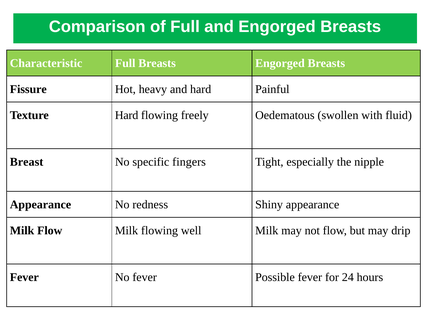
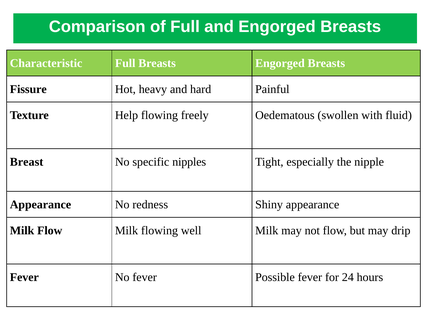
Texture Hard: Hard -> Help (127, 115)
fingers: fingers -> nipples (189, 162)
